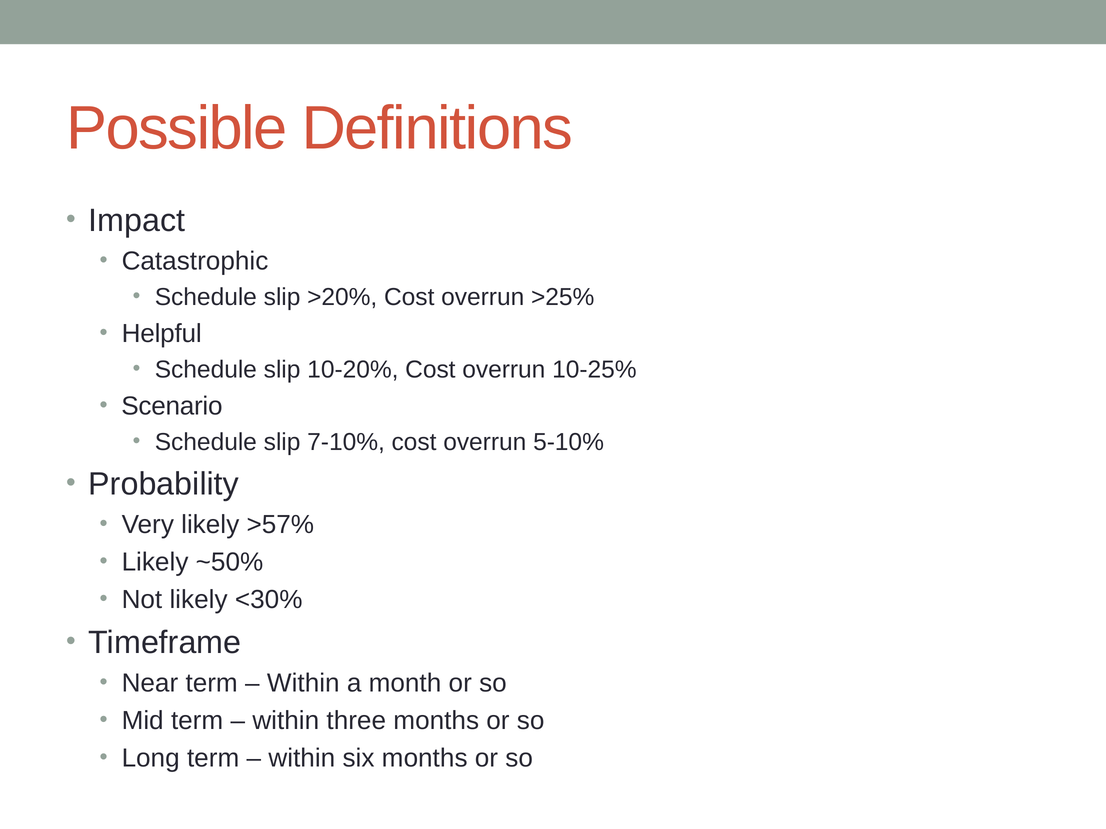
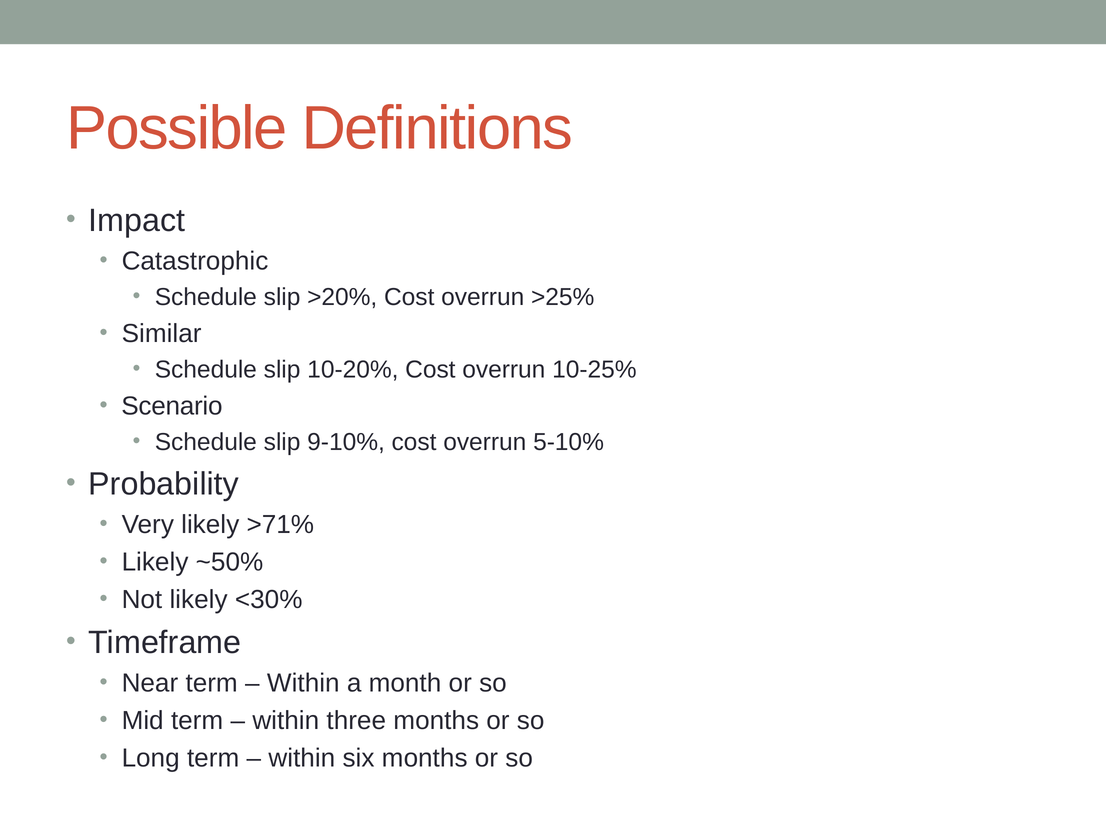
Helpful: Helpful -> Similar (162, 334)
7-10%: 7-10% -> 9-10% (346, 442)
>57%: >57% -> >71% (280, 525)
